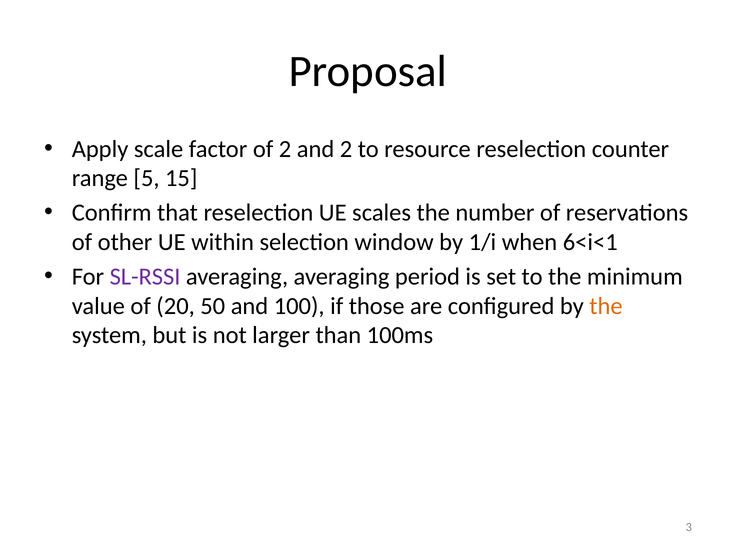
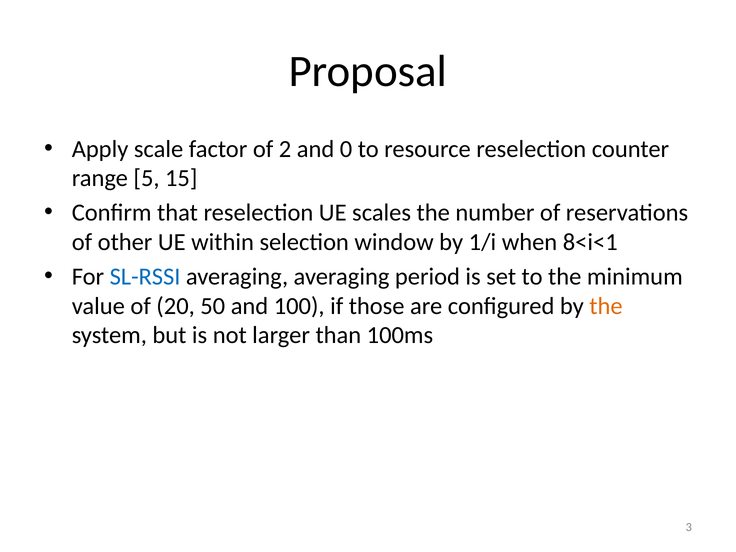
and 2: 2 -> 0 (346, 149)
6<i<1: 6<i<1 -> 8<i<1 (590, 242)
SL-RSSI colour: purple -> blue (145, 276)
